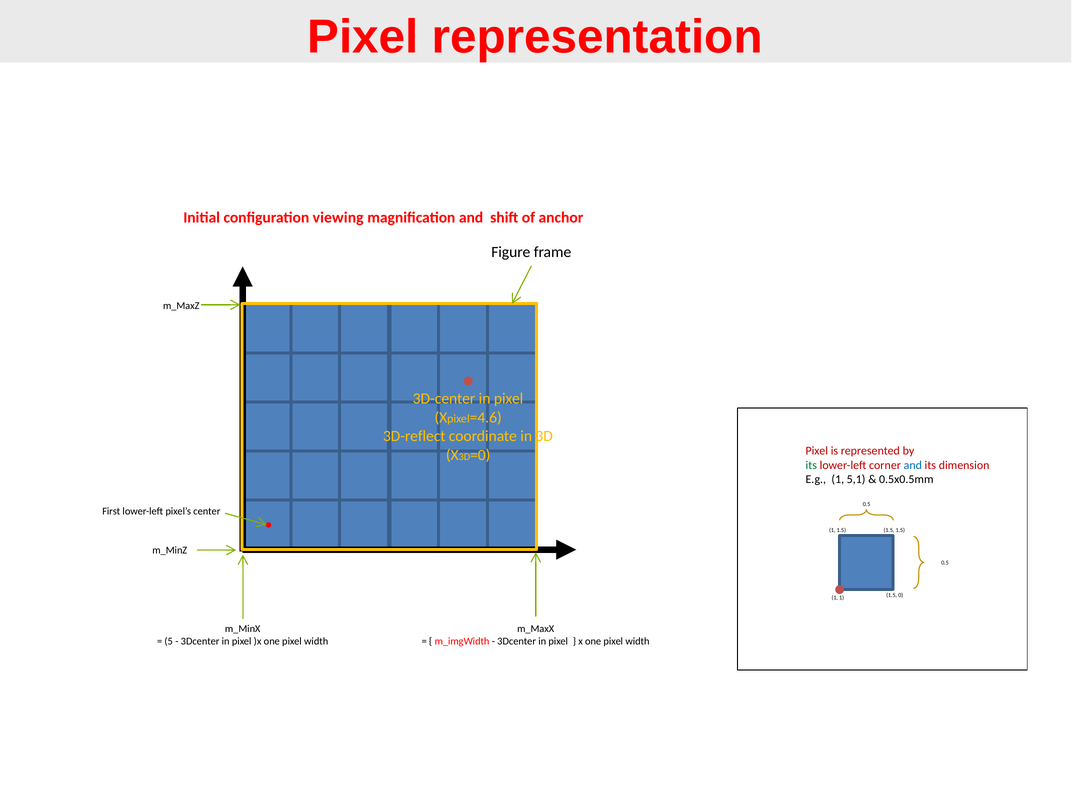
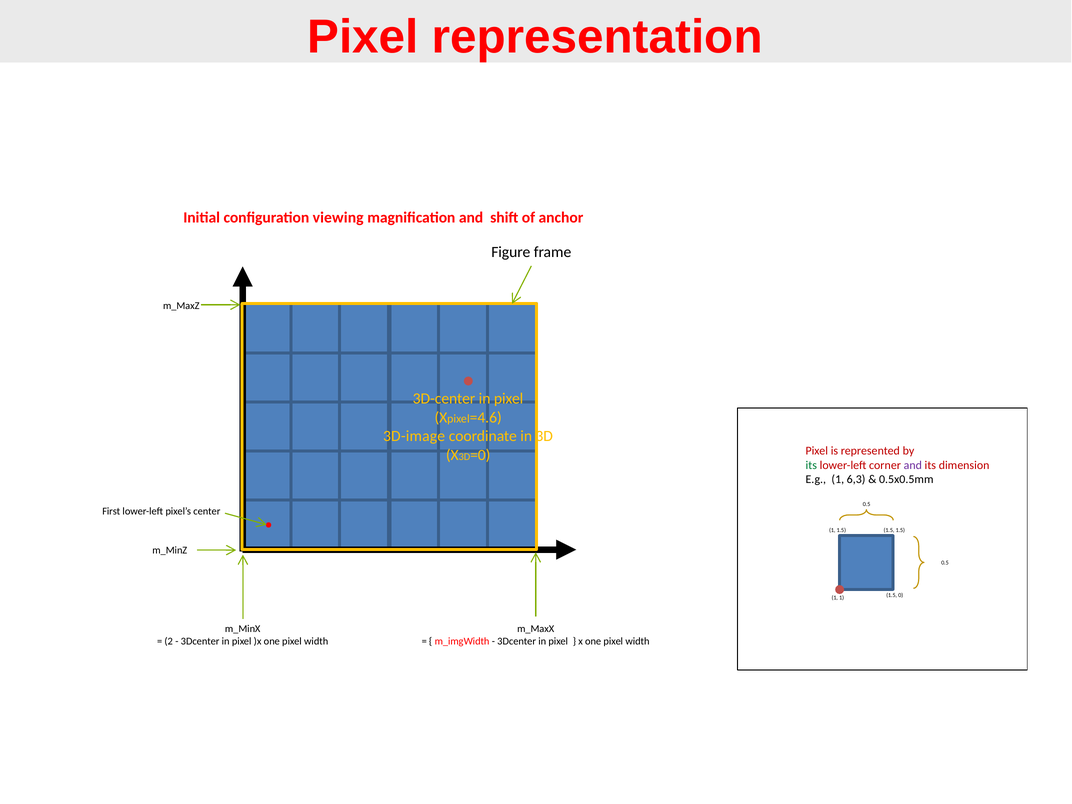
3D-reflect: 3D-reflect -> 3D-image (414, 436)
and colour: blue -> purple (913, 465)
5,1: 5,1 -> 6,3 (856, 479)
5: 5 -> 2 (169, 641)
